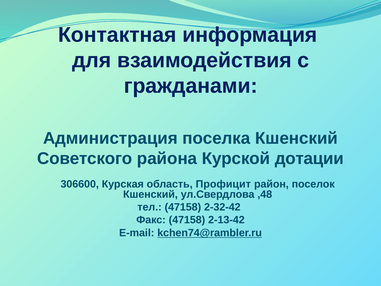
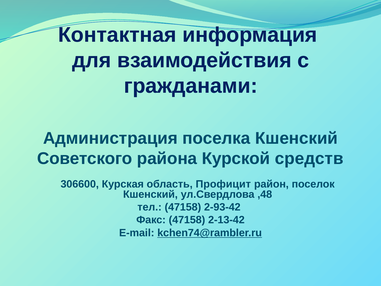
дотации: дотации -> средств (309, 158)
2-32-42: 2-32-42 -> 2-93-42 (222, 207)
